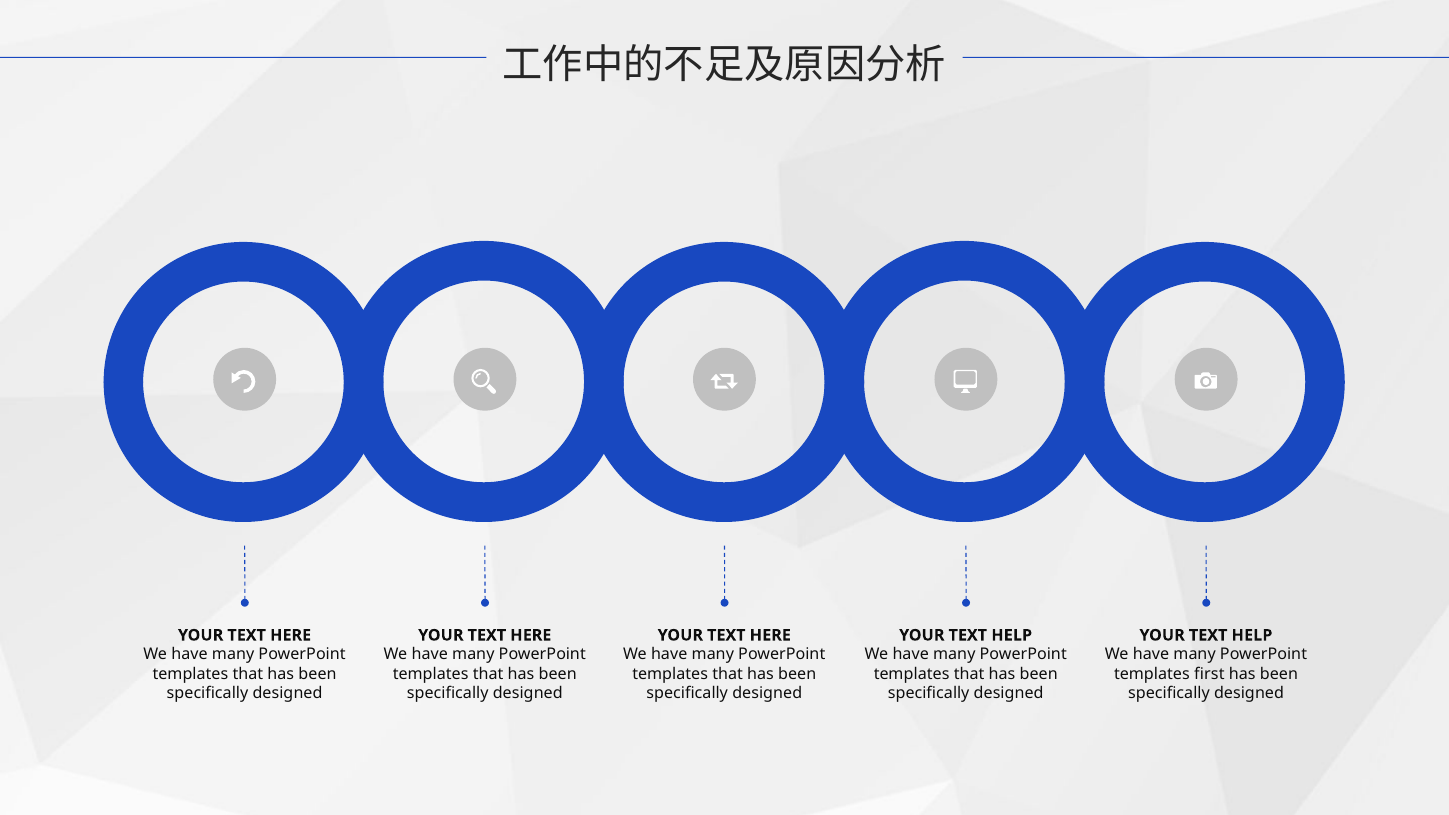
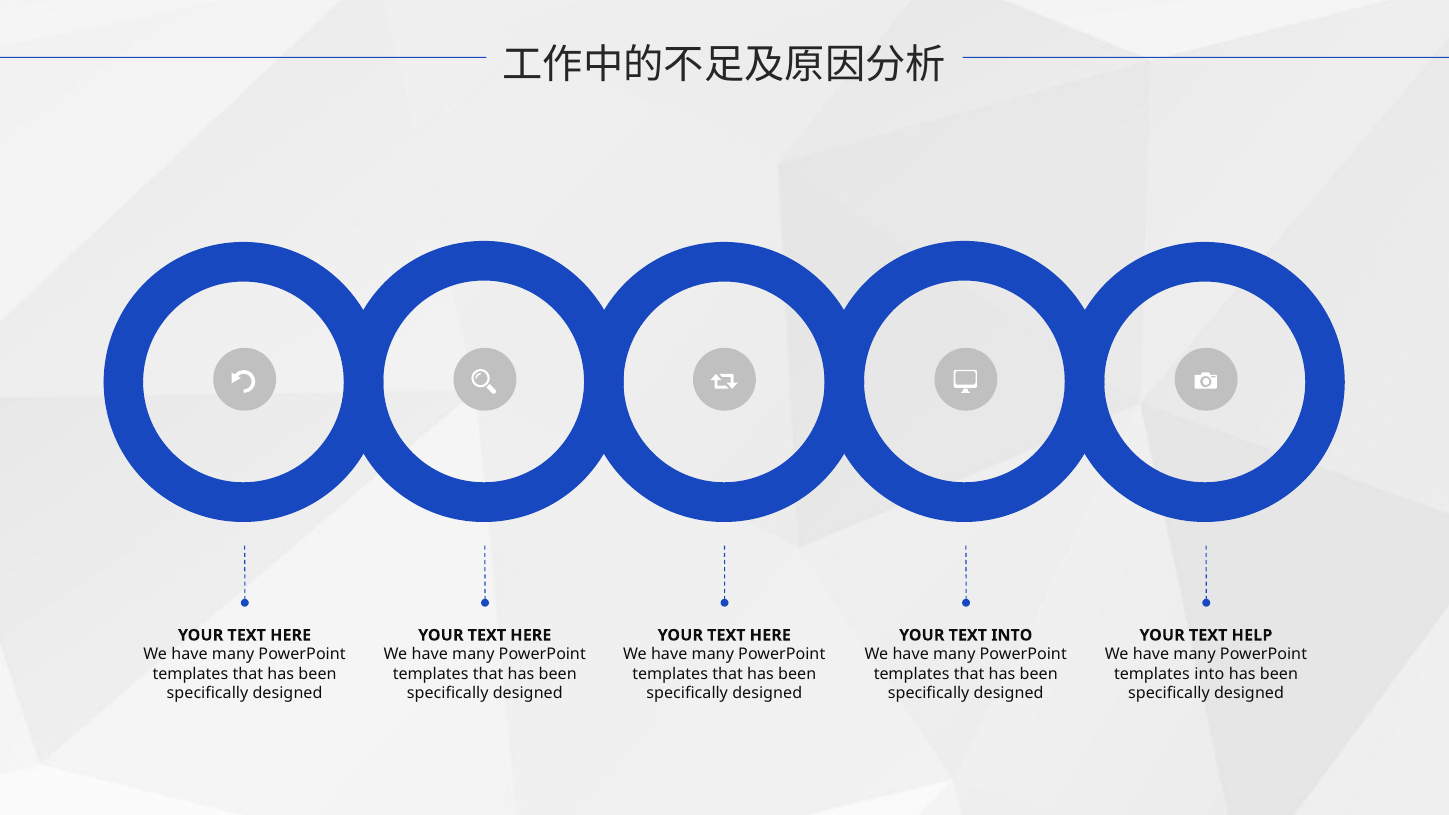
HELP: HELP -> INTO (1012, 635)
templates first: first -> into (1209, 674)
